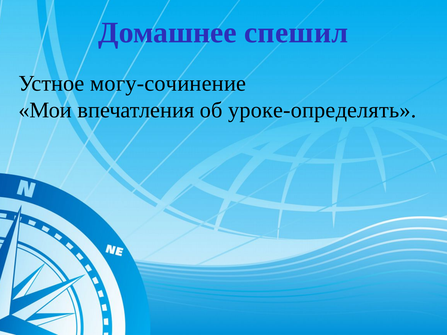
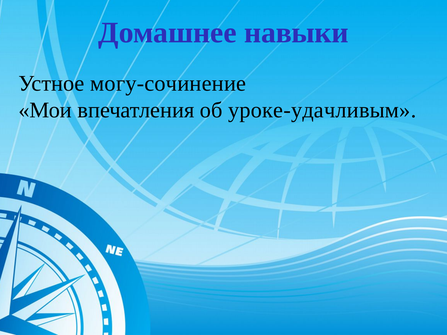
спешил: спешил -> навыки (296, 33)
уроке-определять: уроке-определять -> уроке-удачливым (322, 110)
